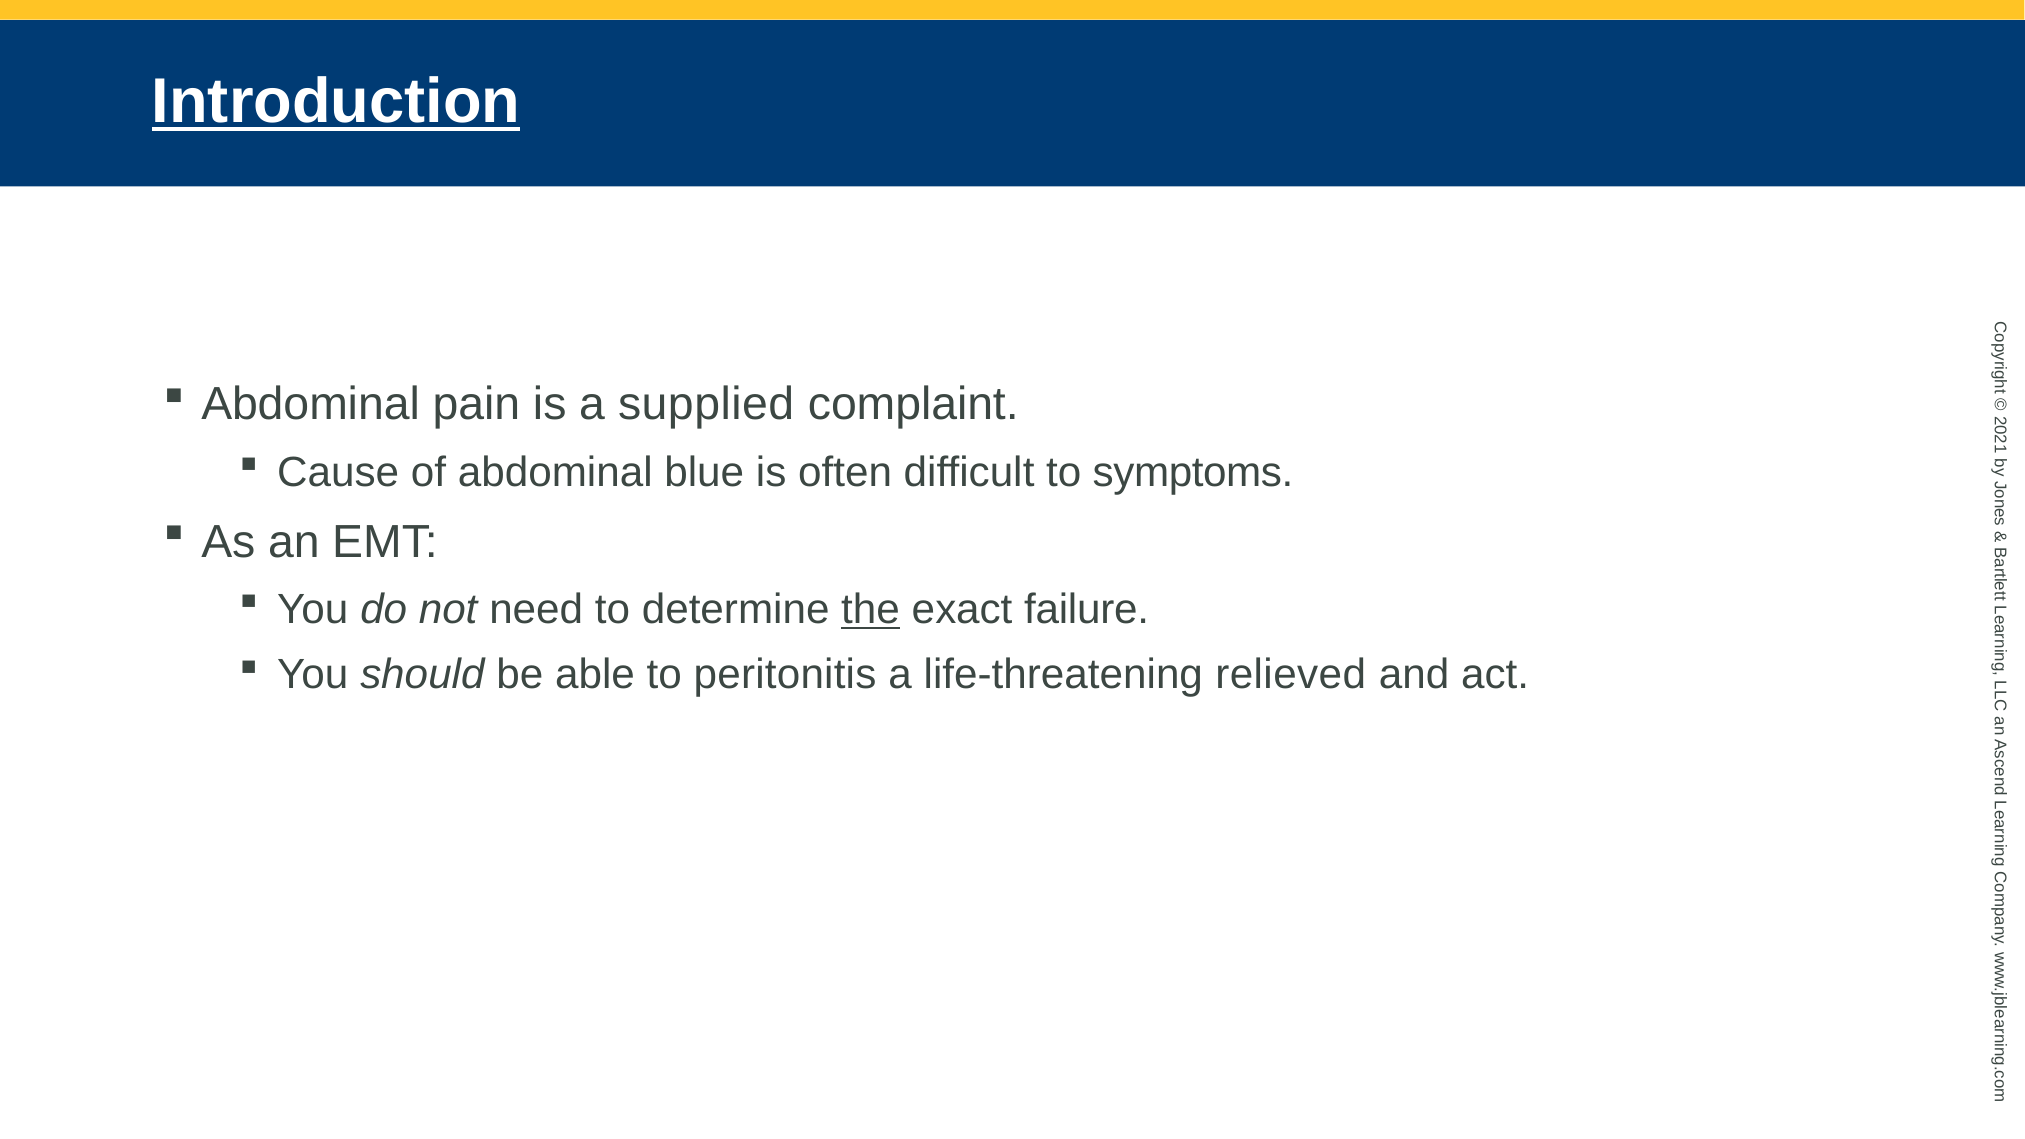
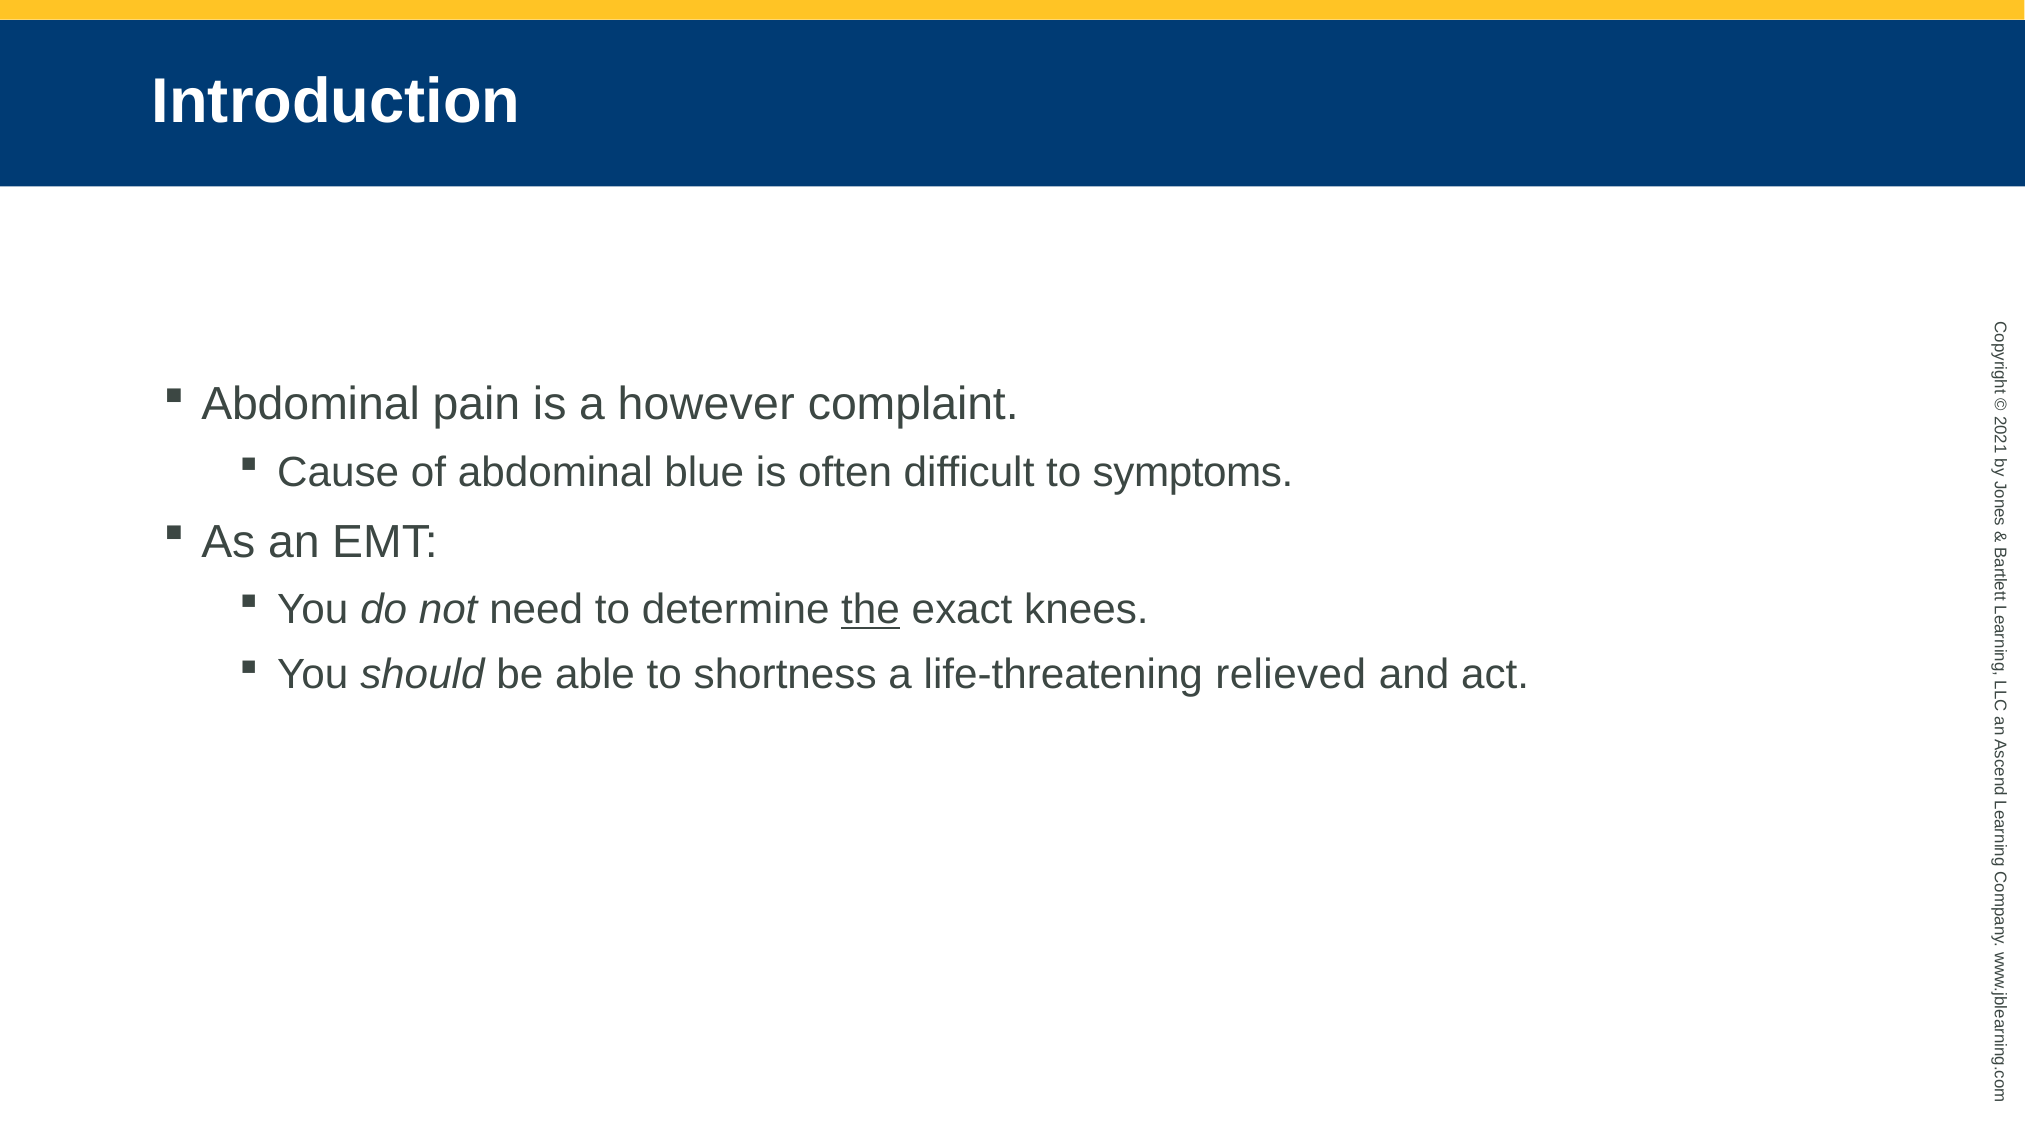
Introduction underline: present -> none (336, 102)
supplied: supplied -> however (706, 405)
failure: failure -> knees (1086, 610)
peritonitis: peritonitis -> shortness (785, 675)
